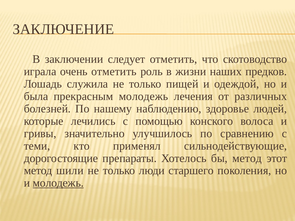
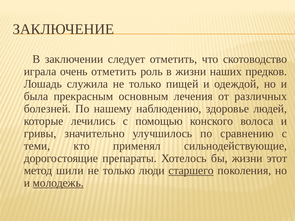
прекрасным молодежь: молодежь -> основным (144, 96)
бы метод: метод -> жизни (247, 158)
старшего underline: none -> present (191, 171)
